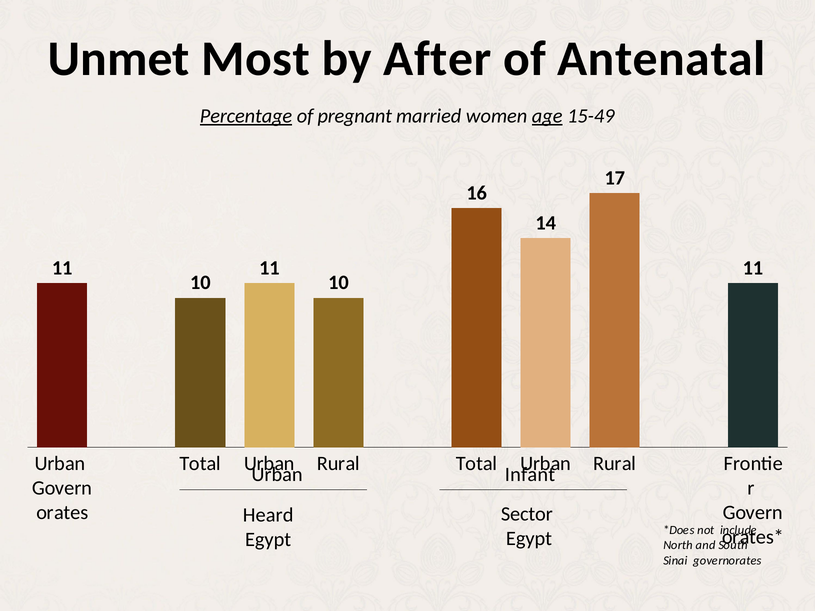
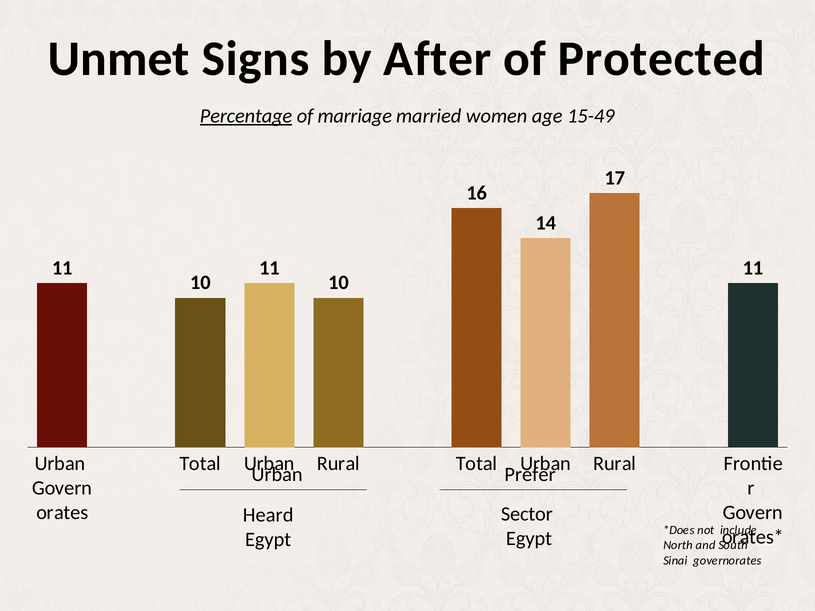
Most: Most -> Signs (255, 59)
Antenatal: Antenatal -> Protected (661, 59)
pregnant: pregnant -> marriage (355, 116)
age underline: present -> none (547, 116)
Infant: Infant -> Prefer (530, 475)
